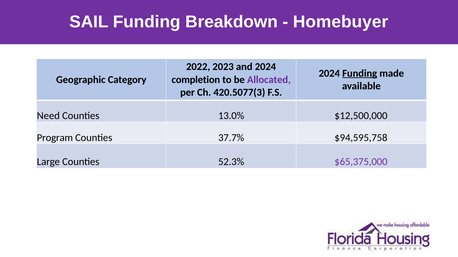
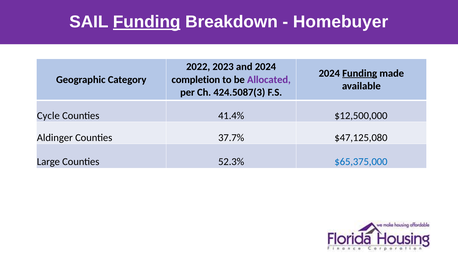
Funding underline: none -> present (147, 22)
420.5077(3: 420.5077(3 -> 424.5087(3 (239, 93)
Need: Need -> Cycle (48, 116)
13.0%: 13.0% -> 41.4% (231, 116)
Program: Program -> Aldinger (55, 138)
$94,595,758: $94,595,758 -> $47,125,080 (361, 138)
$65,375,000 colour: purple -> blue (361, 162)
